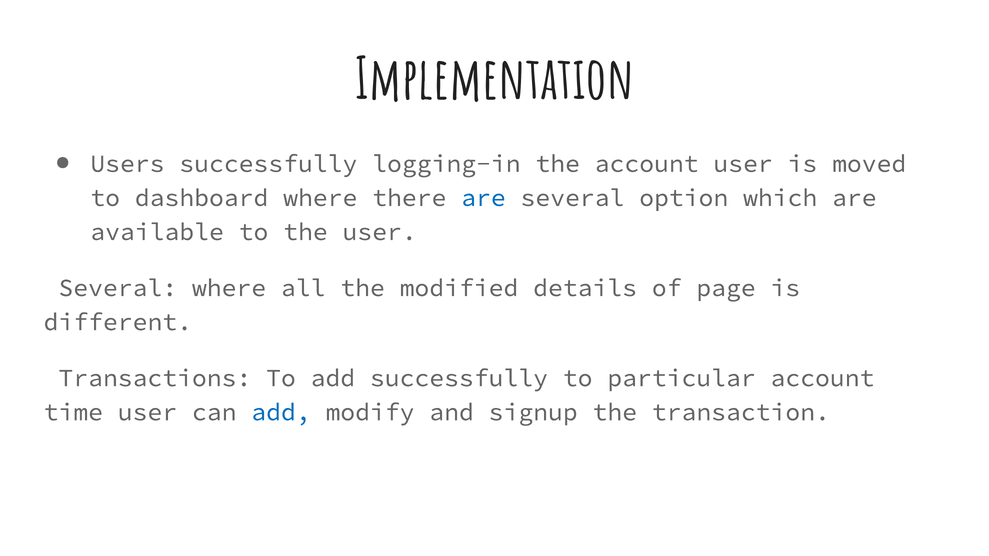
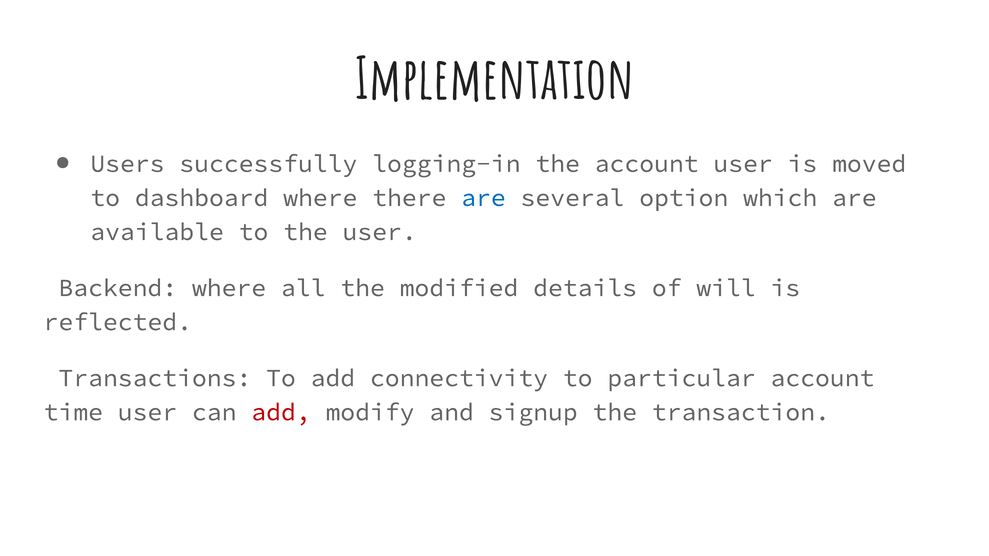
Several: Several -> Backend (118, 288)
page: page -> will (726, 288)
different: different -> reflected (118, 322)
add successfully: successfully -> connectivity (459, 378)
add colour: blue -> red (281, 412)
